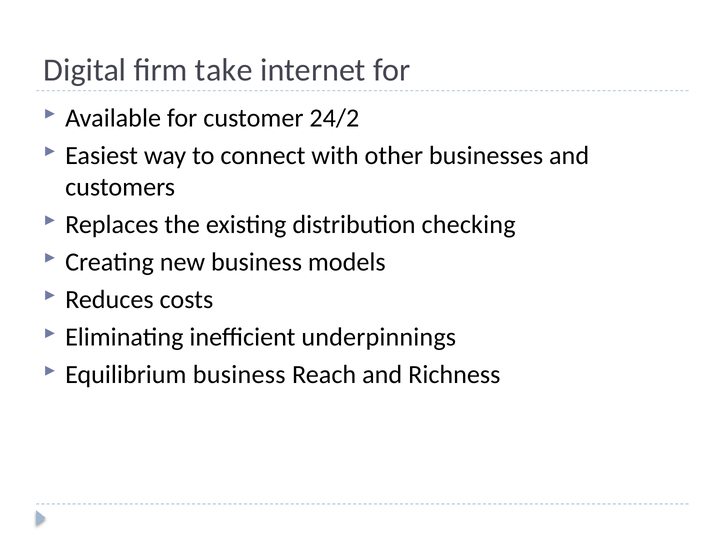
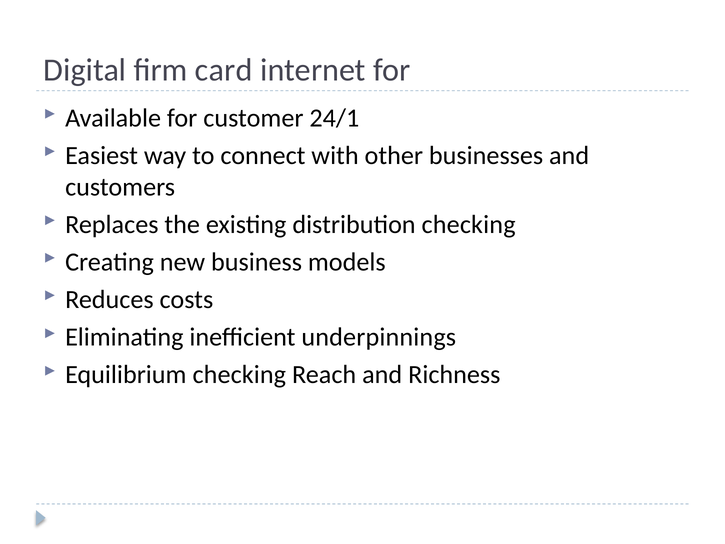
take: take -> card (224, 70)
24/2: 24/2 -> 24/1 (334, 118)
Equilibrium business: business -> checking (239, 375)
